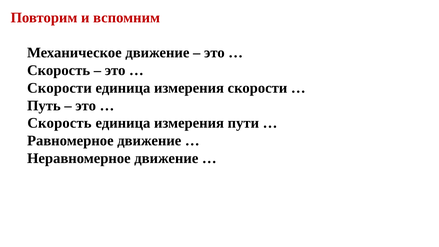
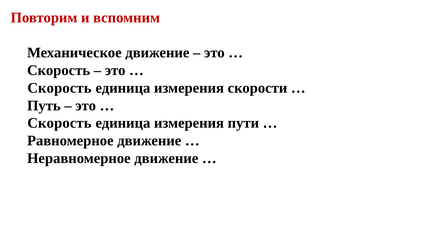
Скорости: Скорости -> Скорость (59, 88)
